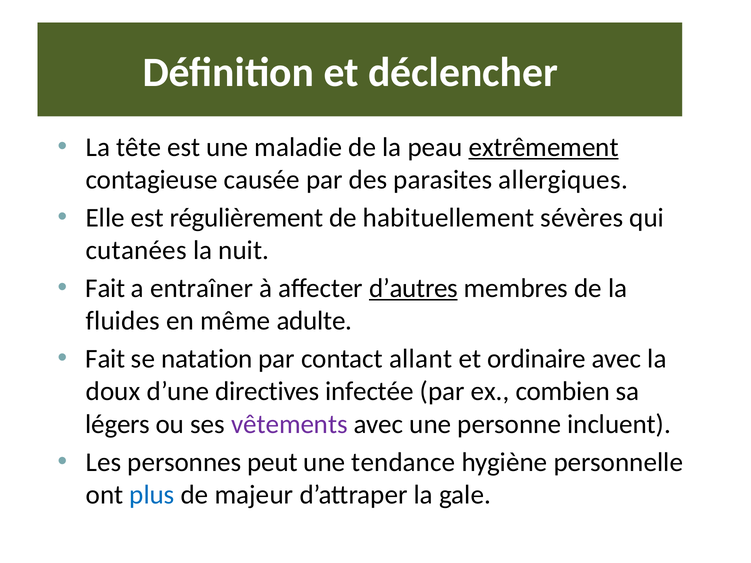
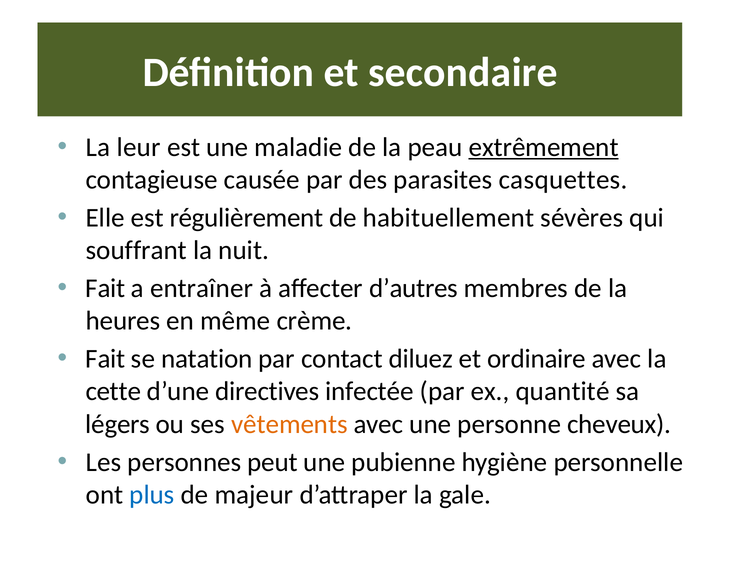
déclencher: déclencher -> secondaire (463, 72)
tête: tête -> leur (139, 147)
allergiques: allergiques -> casquettes (563, 180)
cutanées: cutanées -> souffrant (136, 250)
d’autres underline: present -> none (414, 288)
fluides: fluides -> heures (123, 321)
adulte: adulte -> crème (314, 321)
allant: allant -> diluez (421, 359)
doux: doux -> cette (113, 392)
combien: combien -> quantité (563, 392)
vêtements colour: purple -> orange (289, 424)
incluent: incluent -> cheveux (619, 424)
tendance: tendance -> pubienne (403, 462)
